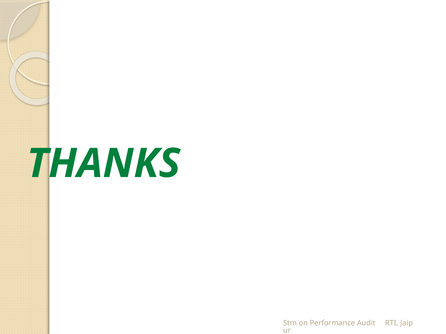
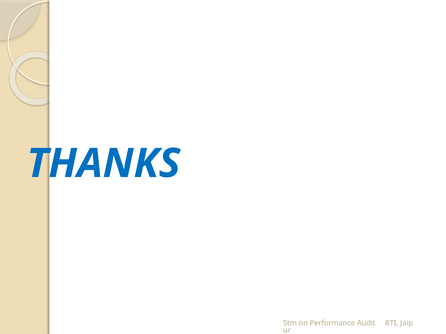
THANKS colour: green -> blue (104, 164)
